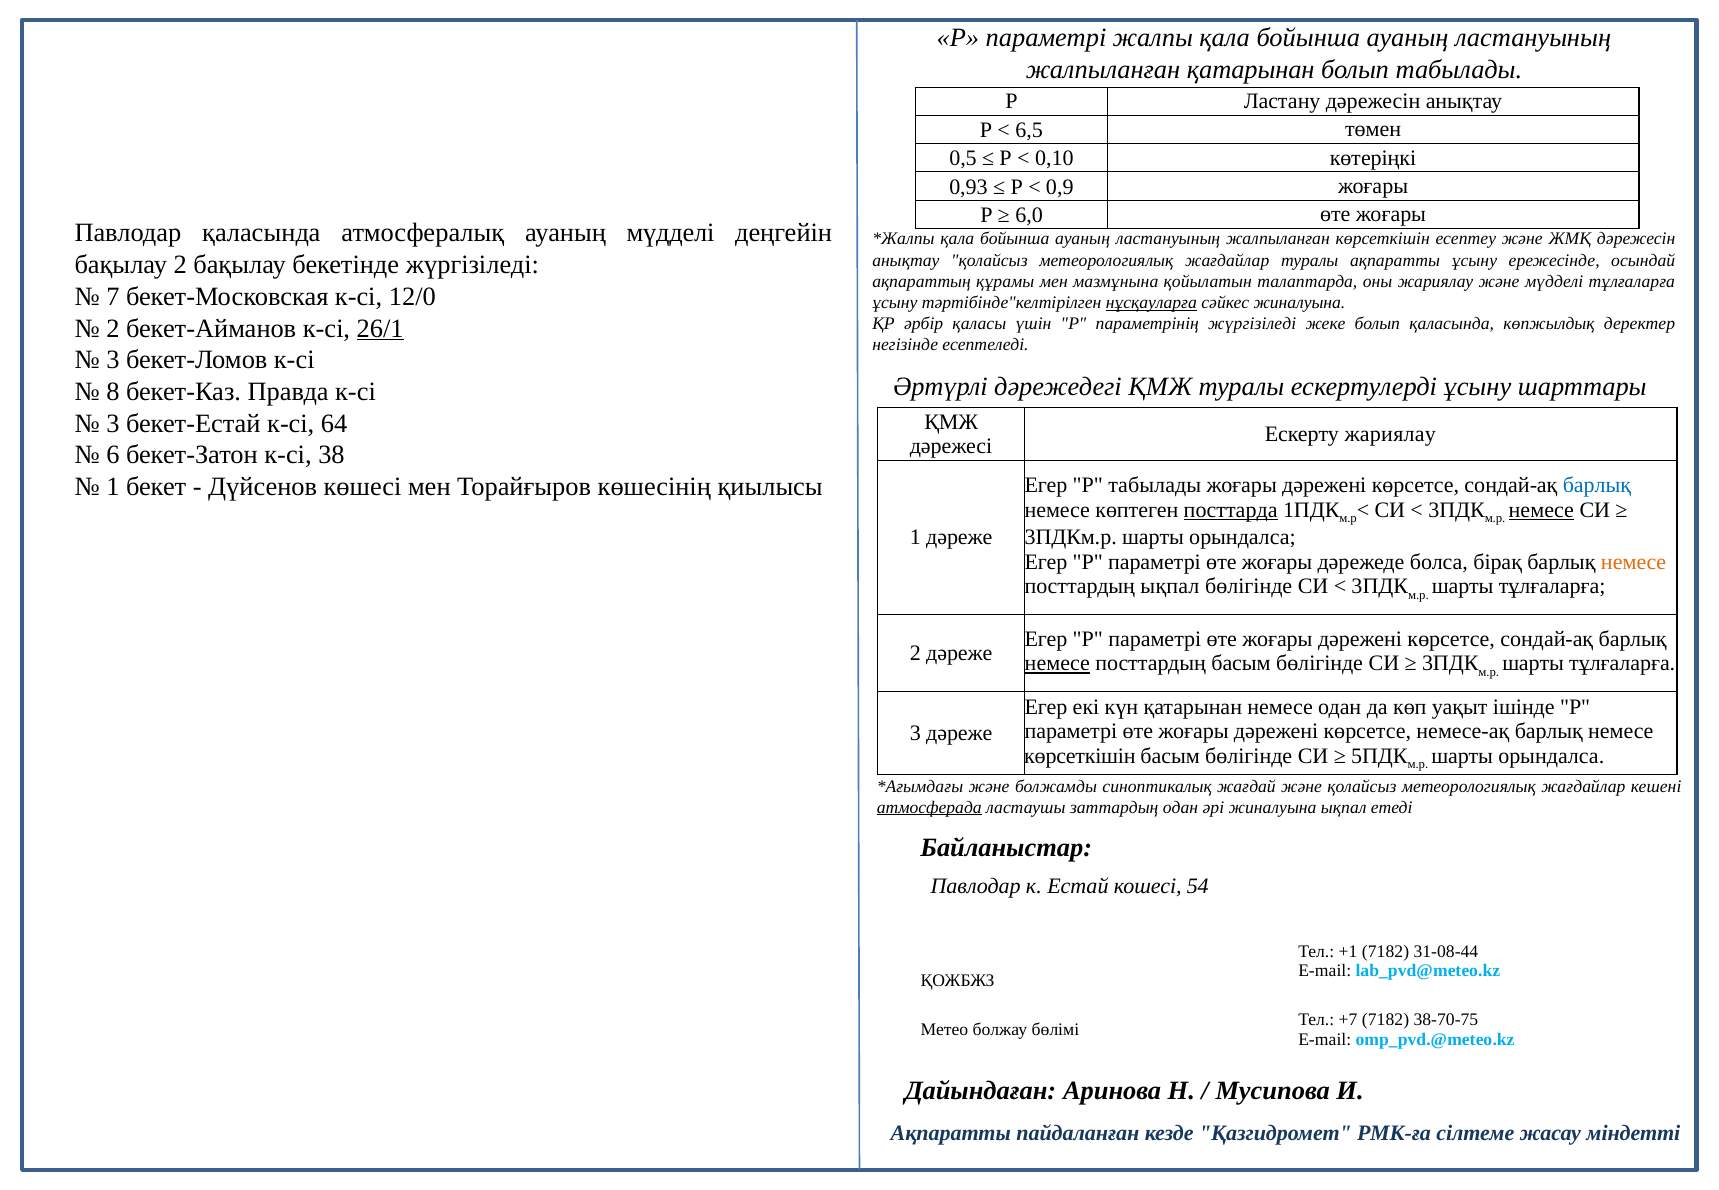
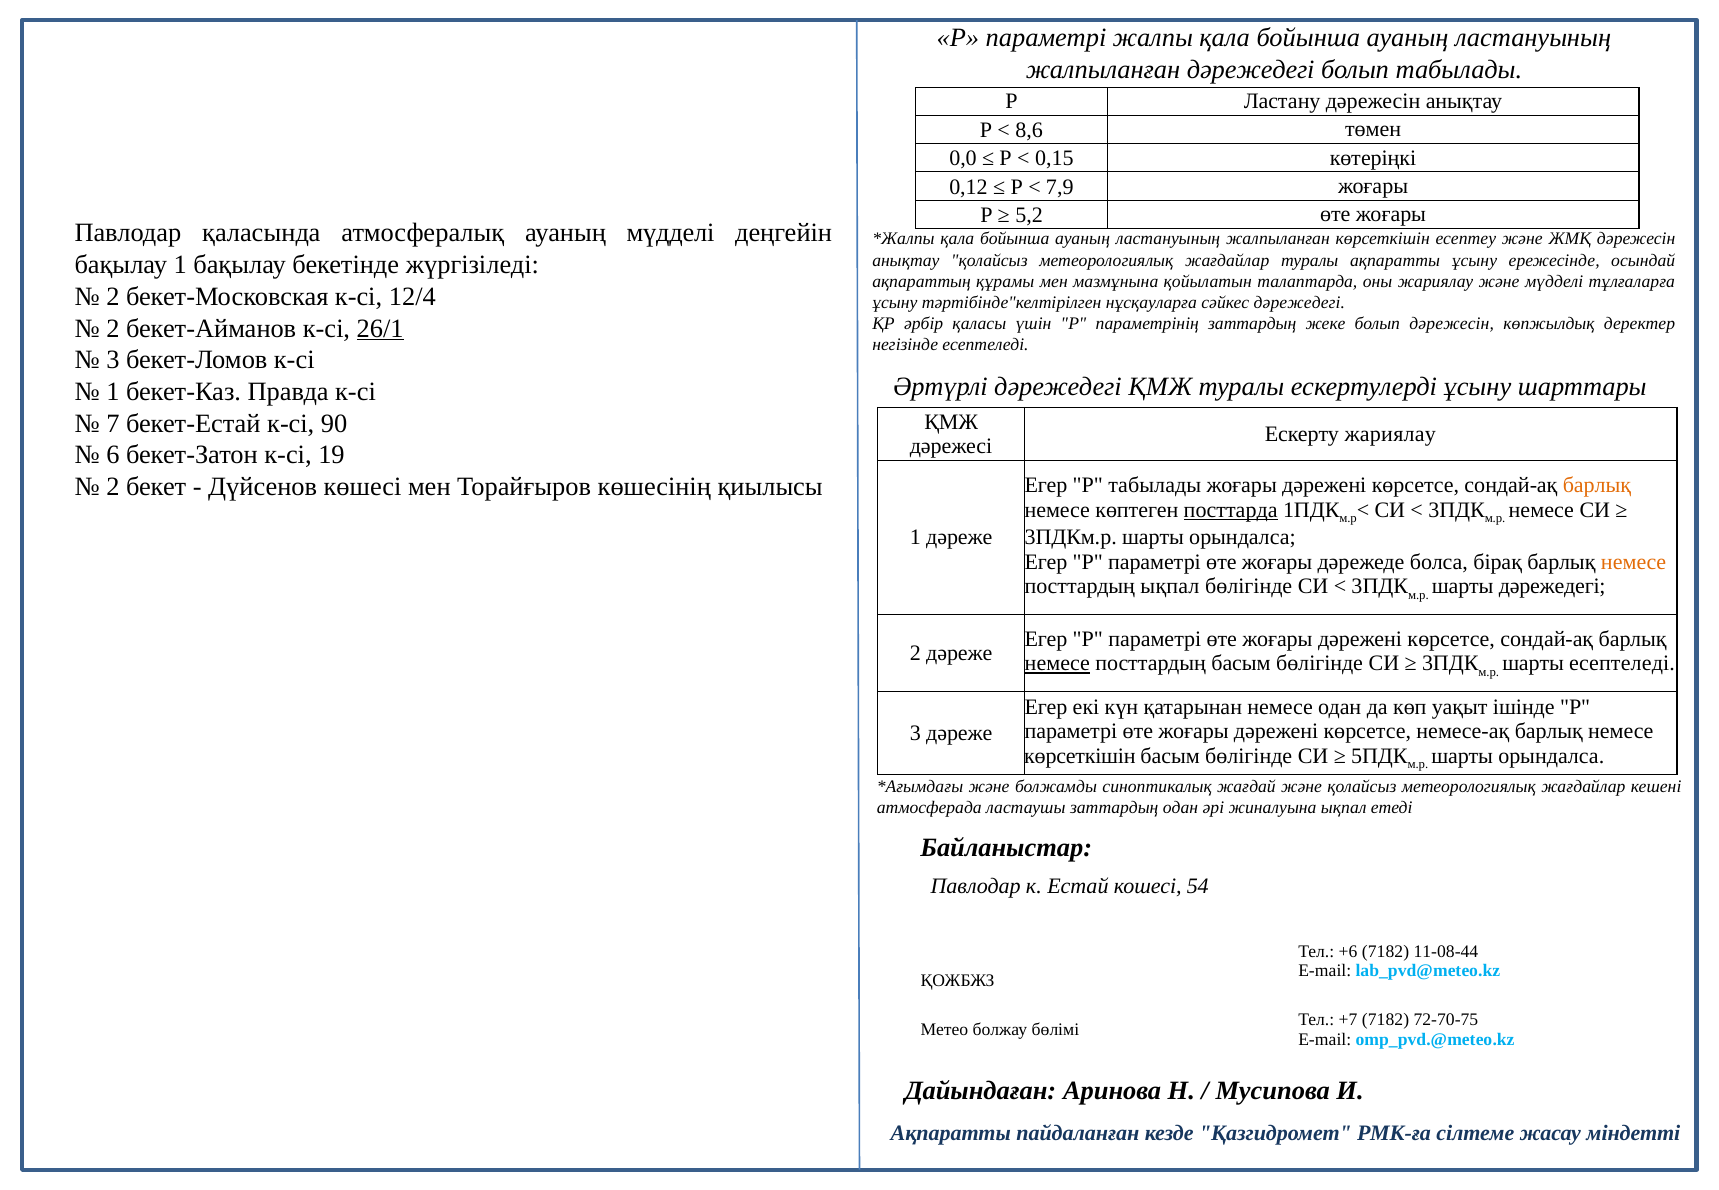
жалпыланған қатарынан: қатарынан -> дәрежедегі (1251, 70)
6,5: 6,5 -> 8,6 (1029, 130)
0,5: 0,5 -> 0,0 (963, 159)
0,10: 0,10 -> 0,15 (1054, 159)
0,93: 0,93 -> 0,12 (968, 187)
0,9: 0,9 -> 7,9 (1060, 187)
6,0: 6,0 -> 5,2 (1029, 215)
бақылау 2: 2 -> 1 (180, 265)
7: 7 -> 2 (113, 297)
12/0: 12/0 -> 12/4 (412, 297)
нұсқауларға underline: present -> none (1151, 303)
сәйкес жиналуына: жиналуына -> дәрежедегі (1299, 303)
параметрінің жүргізіледі: жүргізіледі -> заттардың (1252, 324)
болып қаласында: қаласында -> дәрежесін (1452, 324)
8: 8 -> 1 (113, 392)
3: 3 -> 7 (113, 424)
64: 64 -> 90 (334, 424)
38: 38 -> 19 (331, 455)
1: 1 -> 2 (113, 487)
барлық colour: blue -> orange (1597, 486)
немесе underline: present -> none (1541, 510)
тұлғаларға: тұлғаларға -> дәрежедегі (1552, 586)
тұлғаларға: тұлғаларға -> есептеледі (1622, 664)
атмосферада underline: present -> none (929, 807)
+1: +1 -> +6 (1348, 951)
31-08-44: 31-08-44 -> 11-08-44 (1446, 951)
38-70-75: 38-70-75 -> 72-70-75 (1446, 1020)
